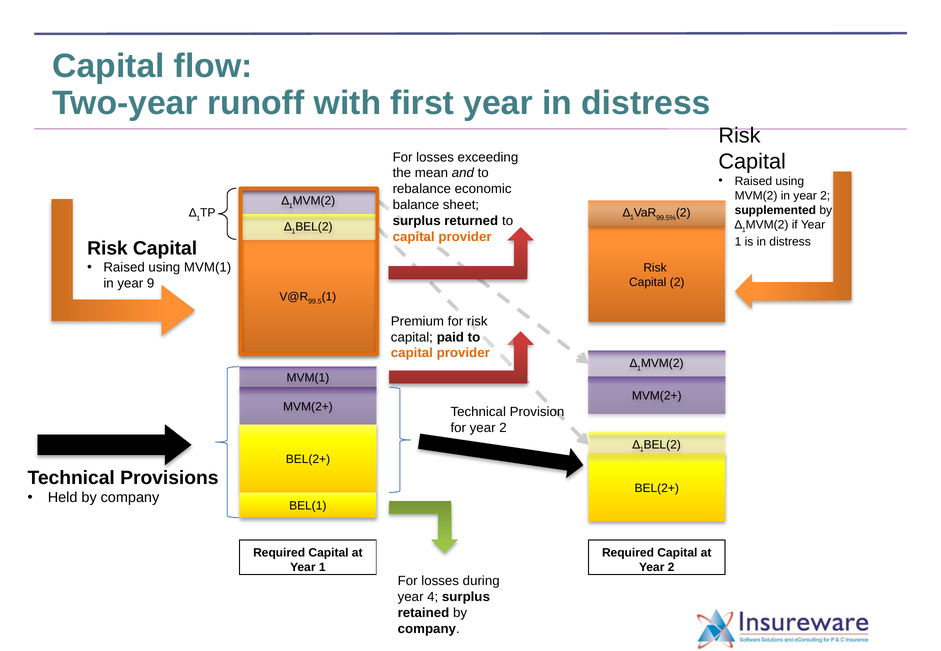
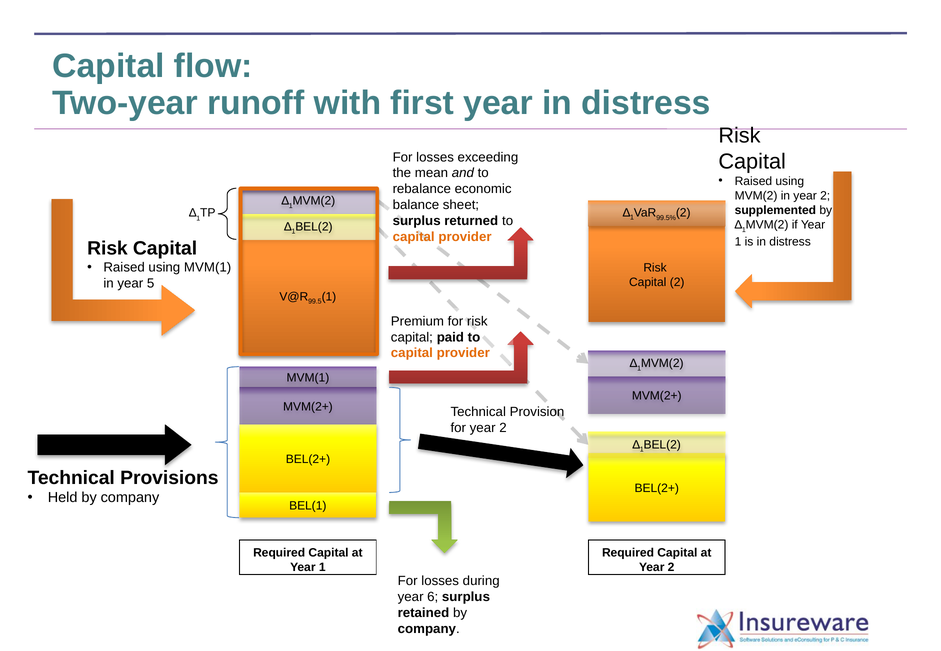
9: 9 -> 5 (151, 284)
4: 4 -> 6 (433, 597)
